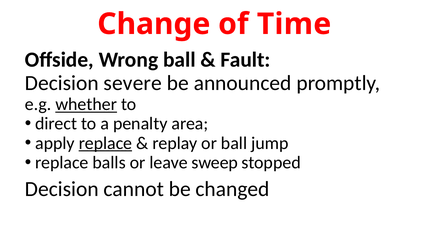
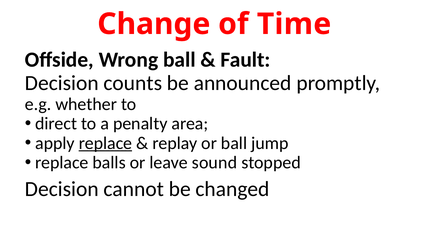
severe: severe -> counts (133, 83)
whether underline: present -> none (86, 104)
sweep: sweep -> sound (215, 162)
